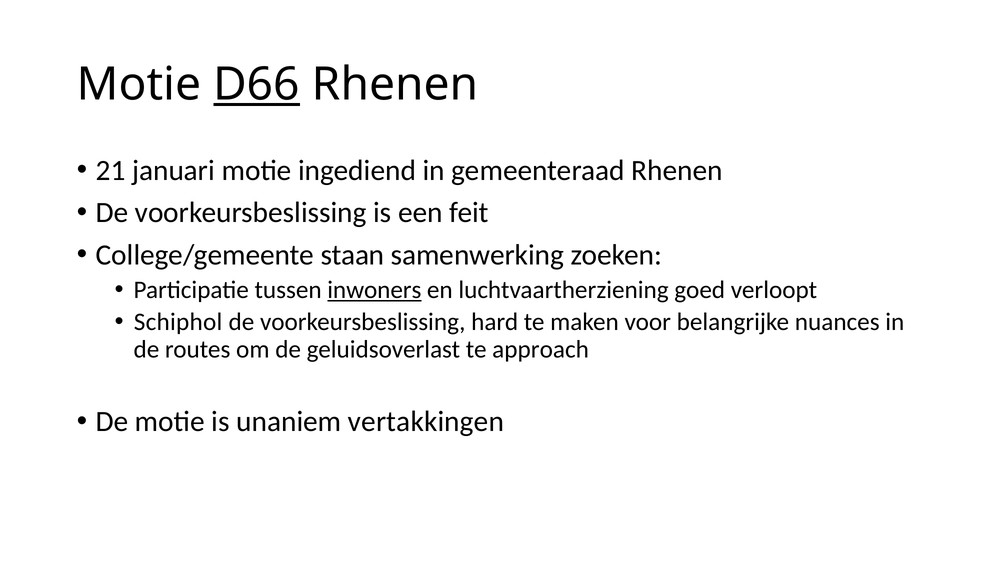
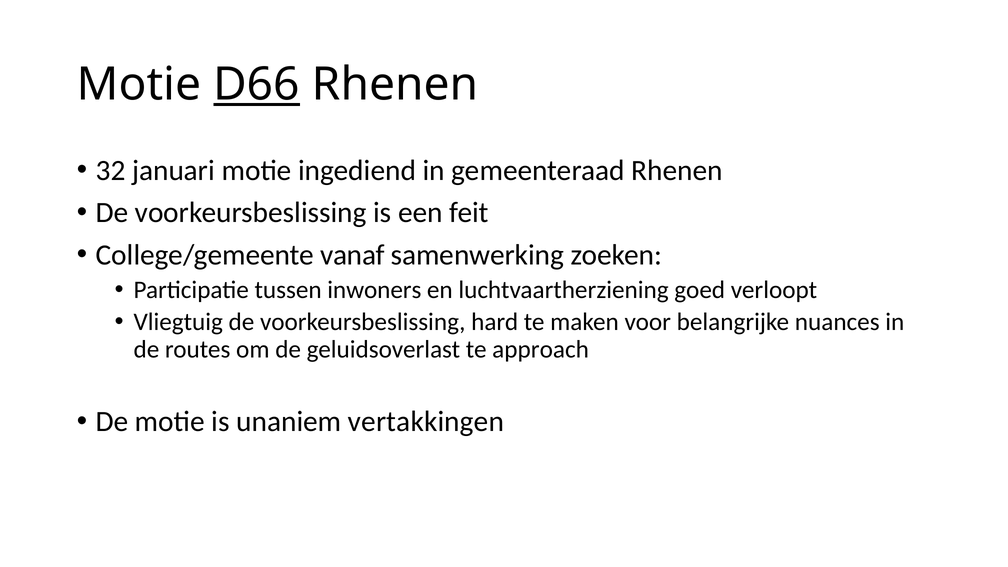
21: 21 -> 32 (111, 170)
staan: staan -> vanaf (352, 255)
inwoners underline: present -> none (374, 290)
Schiphol: Schiphol -> Vliegtuig (178, 322)
